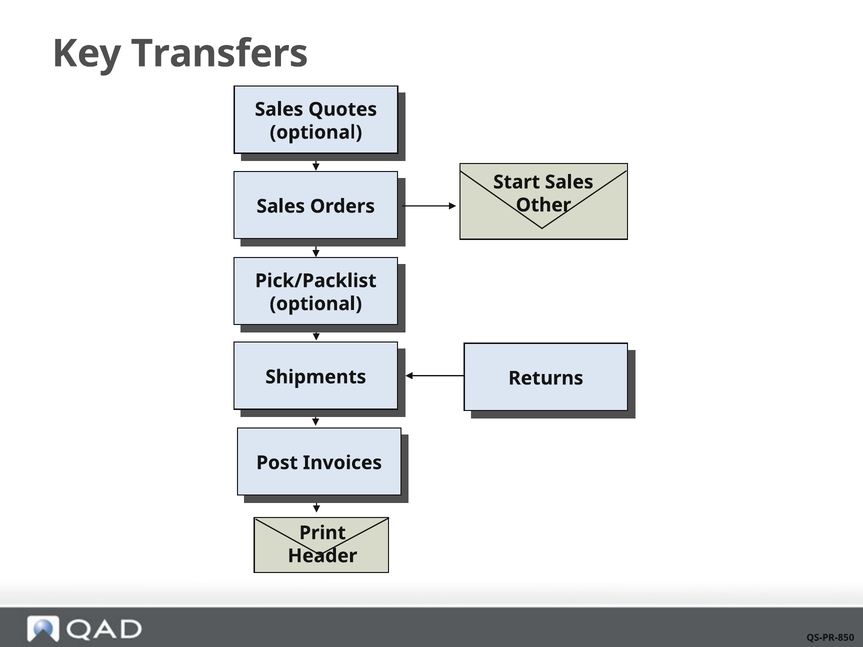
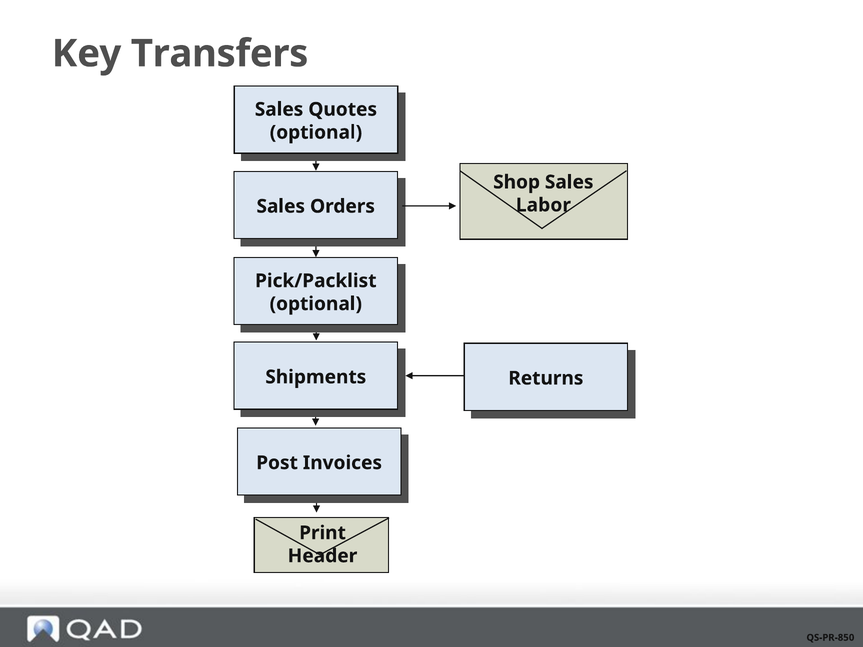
Start: Start -> Shop (517, 182)
Other: Other -> Labor (543, 205)
